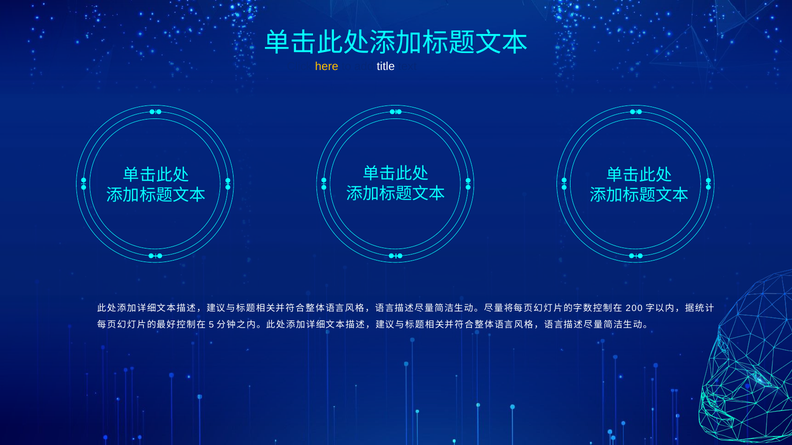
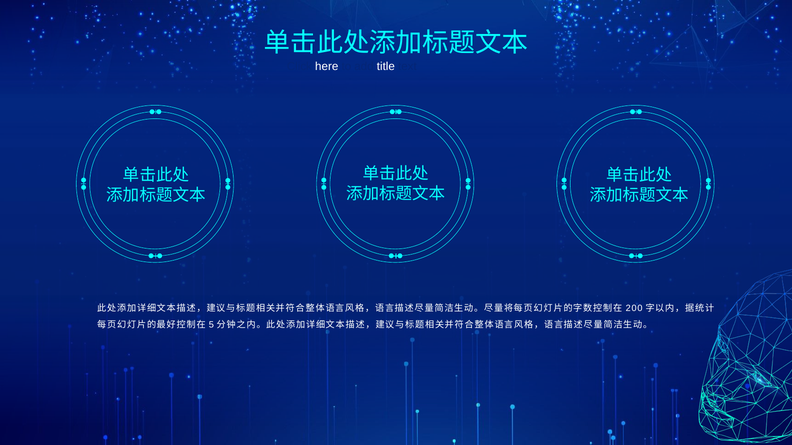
here colour: yellow -> white (327, 67)
